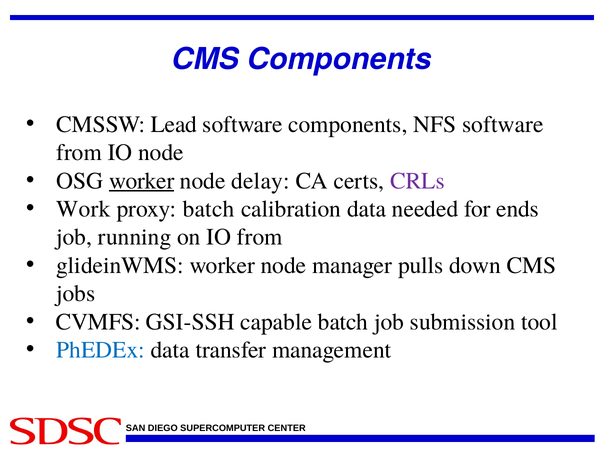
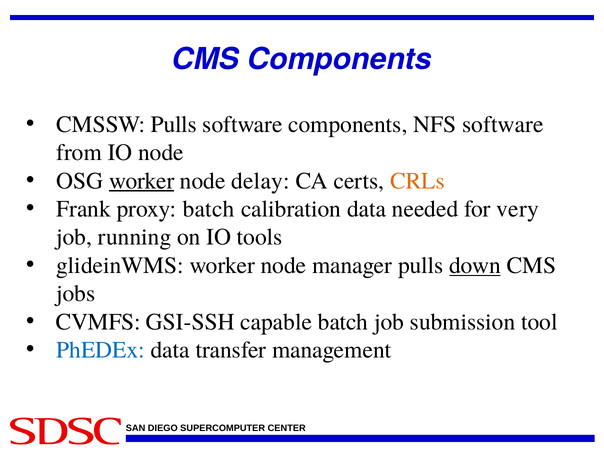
CMSSW Lead: Lead -> Pulls (174, 124)
CRLs colour: purple -> orange (417, 181)
Work: Work -> Frank (84, 209)
ends: ends -> very (518, 209)
IO from: from -> tools (260, 237)
down underline: none -> present (475, 265)
